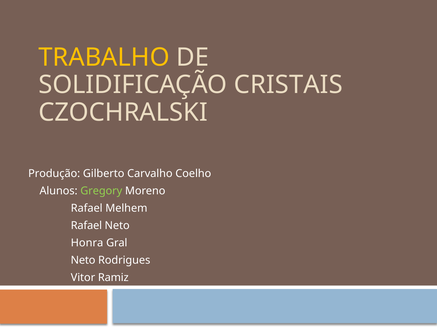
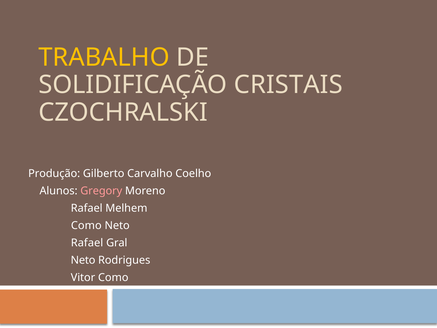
Gregory colour: light green -> pink (101, 191)
Rafael: Rafael -> Como (86, 225)
Honra: Honra -> Rafael (87, 243)
Vitor Ramiz: Ramiz -> Como (113, 277)
